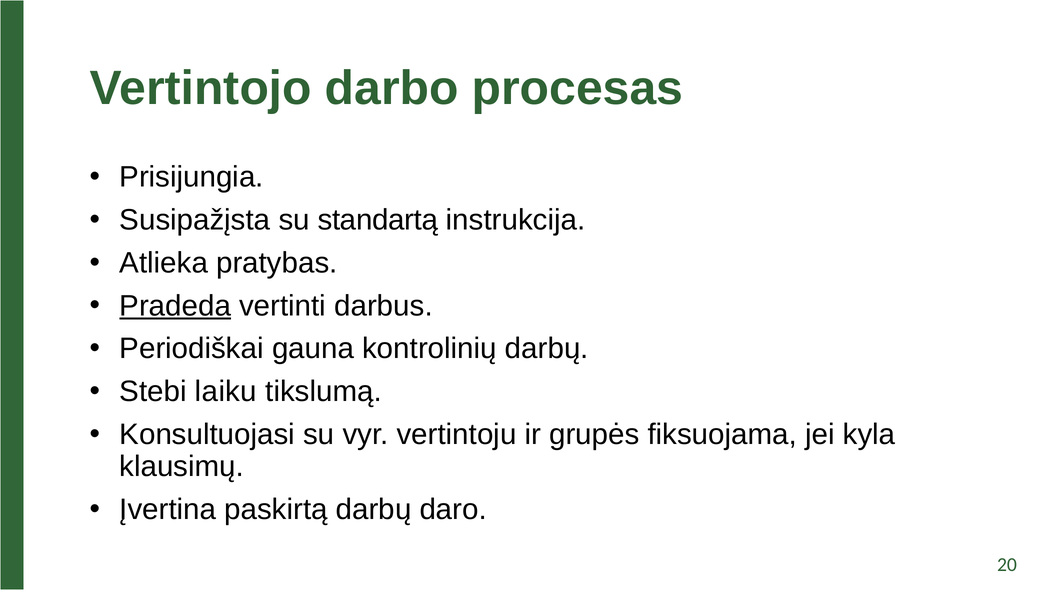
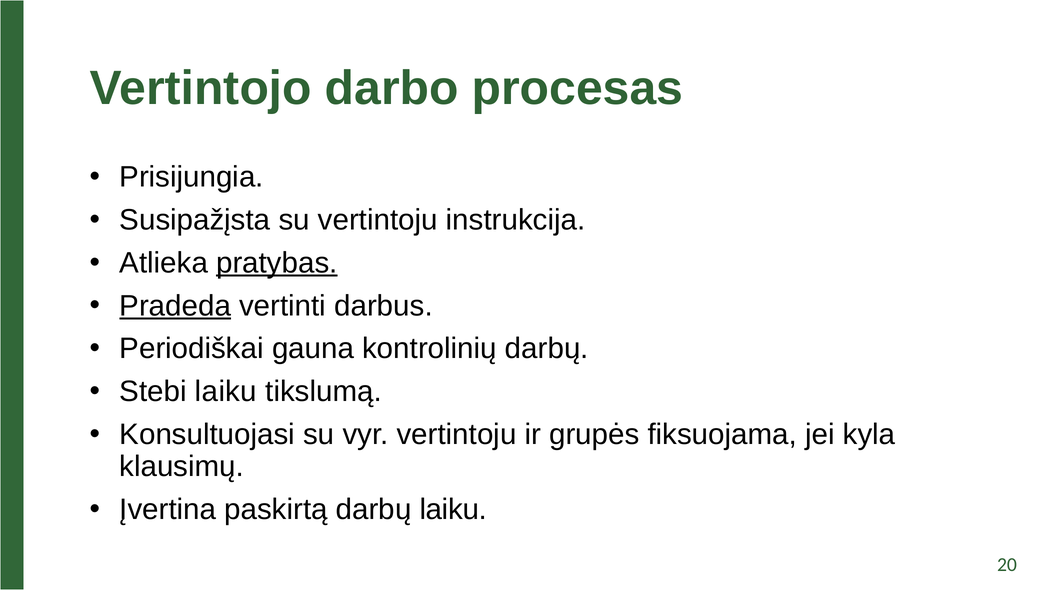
su standartą: standartą -> vertintoju (378, 220)
pratybas underline: none -> present (277, 263)
darbų daro: daro -> laiku (453, 509)
